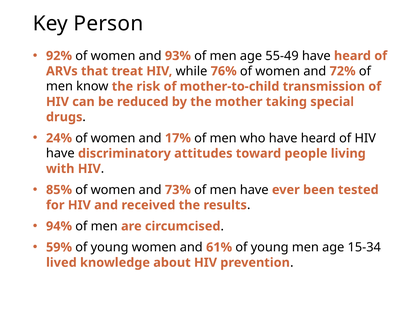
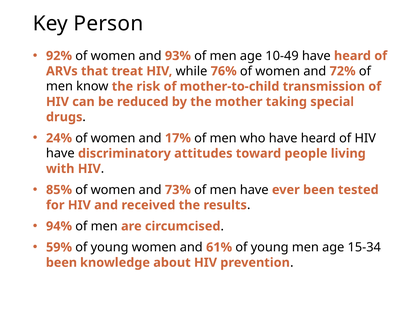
55-49: 55-49 -> 10-49 (282, 56)
lived: lived -> been (61, 263)
